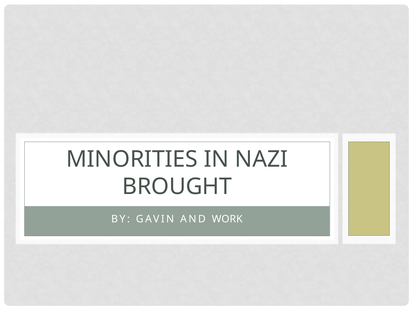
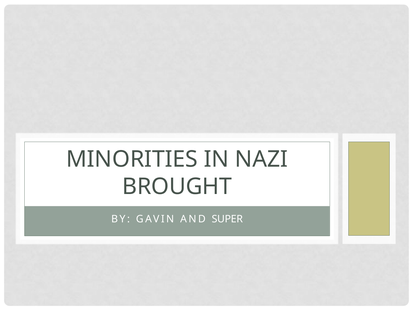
WORK: WORK -> SUPER (227, 219)
